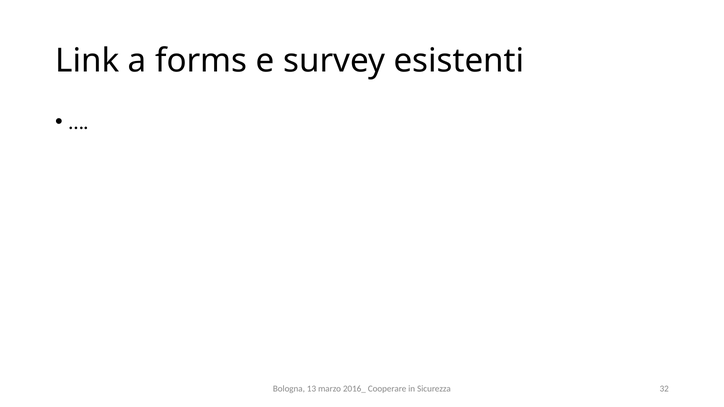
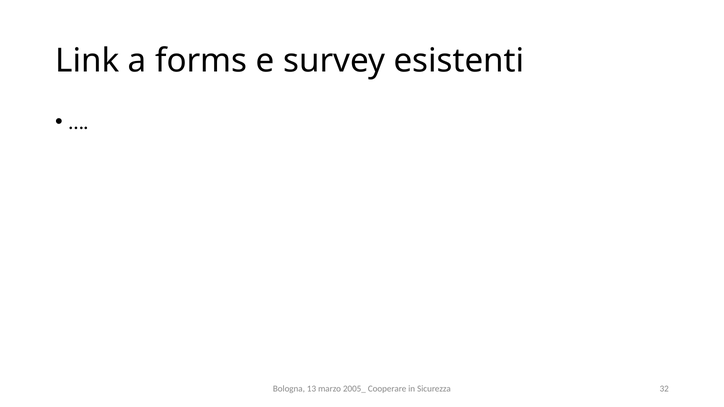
2016_: 2016_ -> 2005_ (354, 389)
